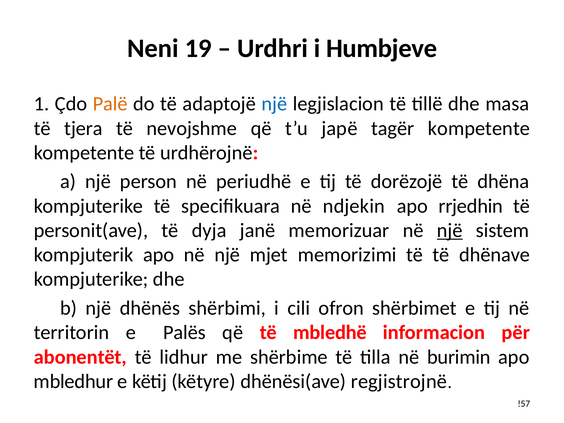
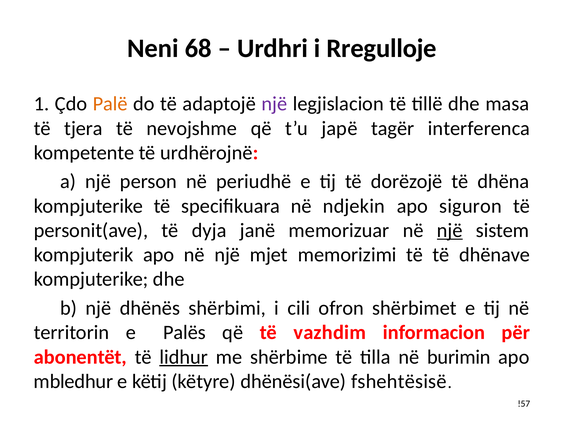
19: 19 -> 68 (198, 48)
Humbjeve: Humbjeve -> Rregulloje (382, 48)
një colour: blue -> purple (274, 104)
tagër kompetente: kompetente -> interferenca (479, 128)
rrjedhin: rrjedhin -> siguron (471, 206)
mbledhë: mbledhë -> vazhdim (330, 333)
lidhur underline: none -> present (184, 357)
regjistrojnë: regjistrojnë -> fshehtësisë (399, 381)
